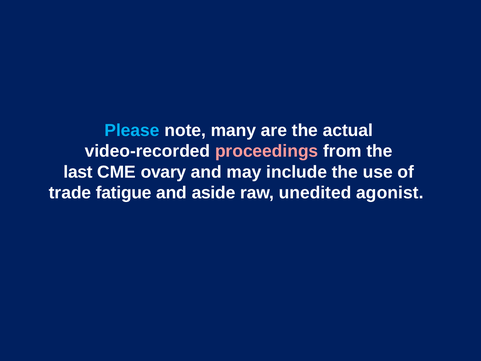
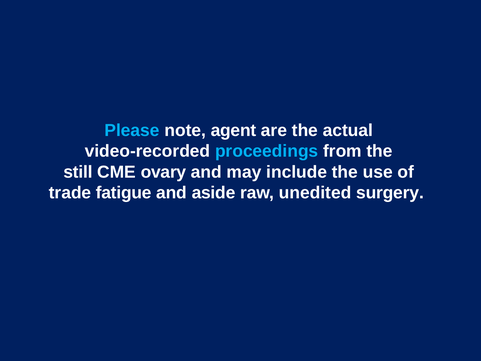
many: many -> agent (234, 130)
proceedings colour: pink -> light blue (267, 151)
last: last -> still (78, 172)
agonist: agonist -> surgery (390, 193)
